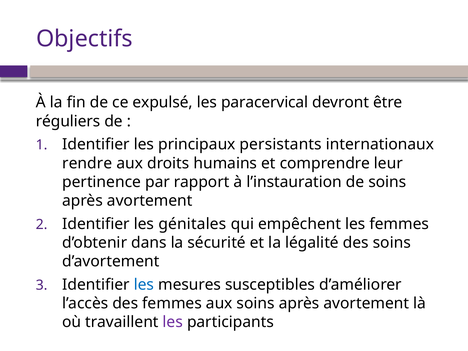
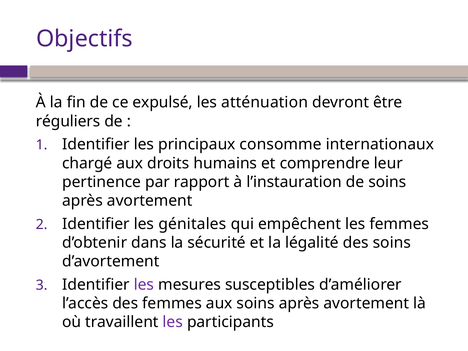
paracervical: paracervical -> atténuation (265, 102)
persistants: persistants -> consomme (281, 144)
rendre: rendre -> chargé (87, 163)
les colour: blue -> purple (144, 285)
